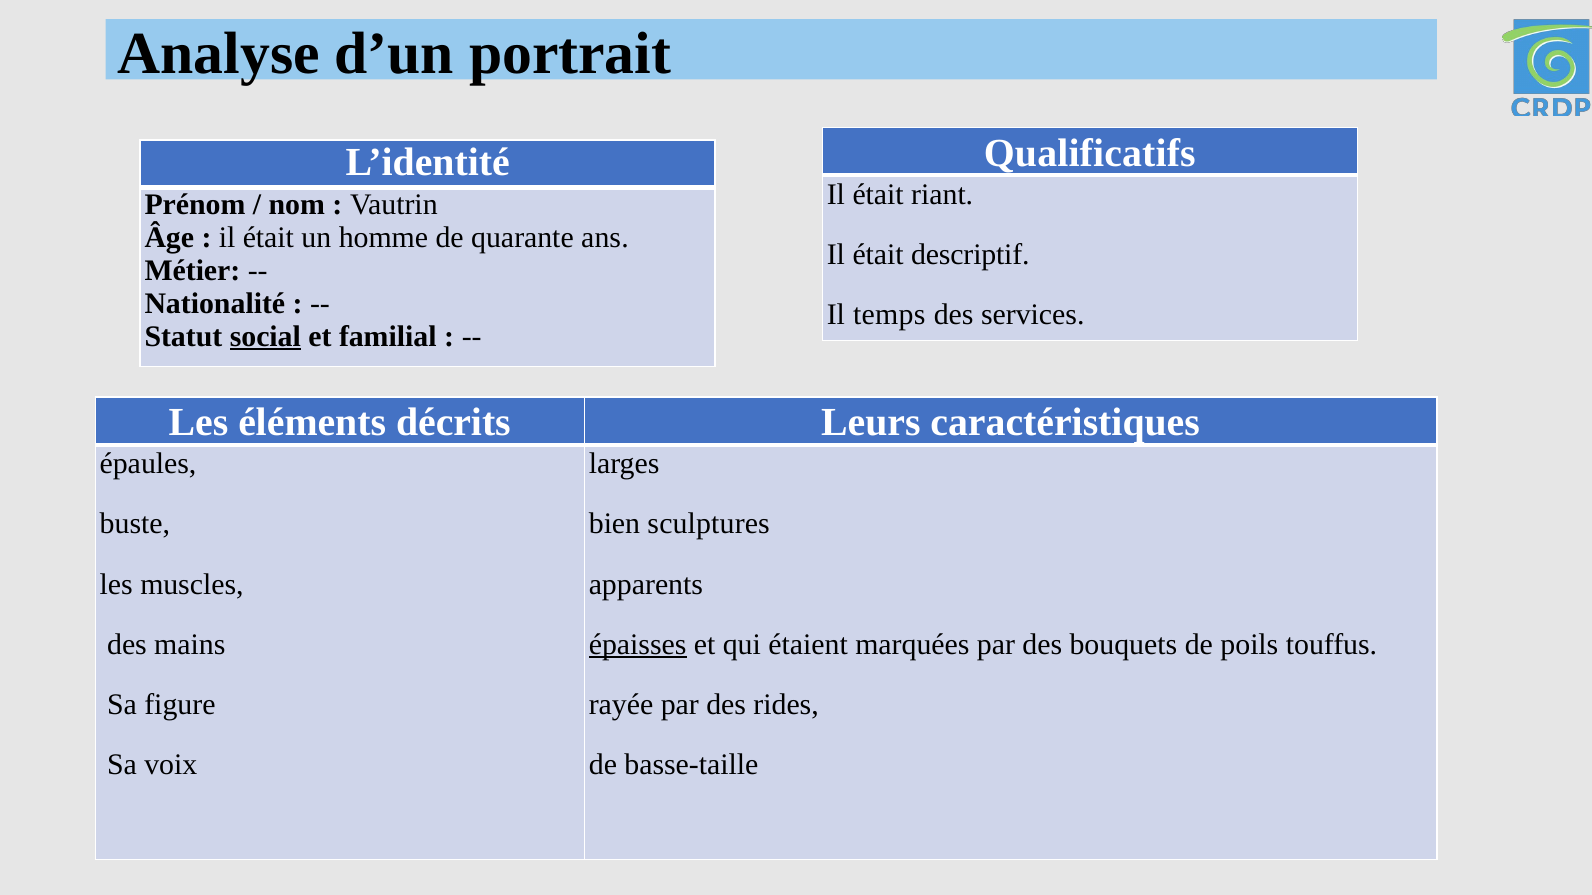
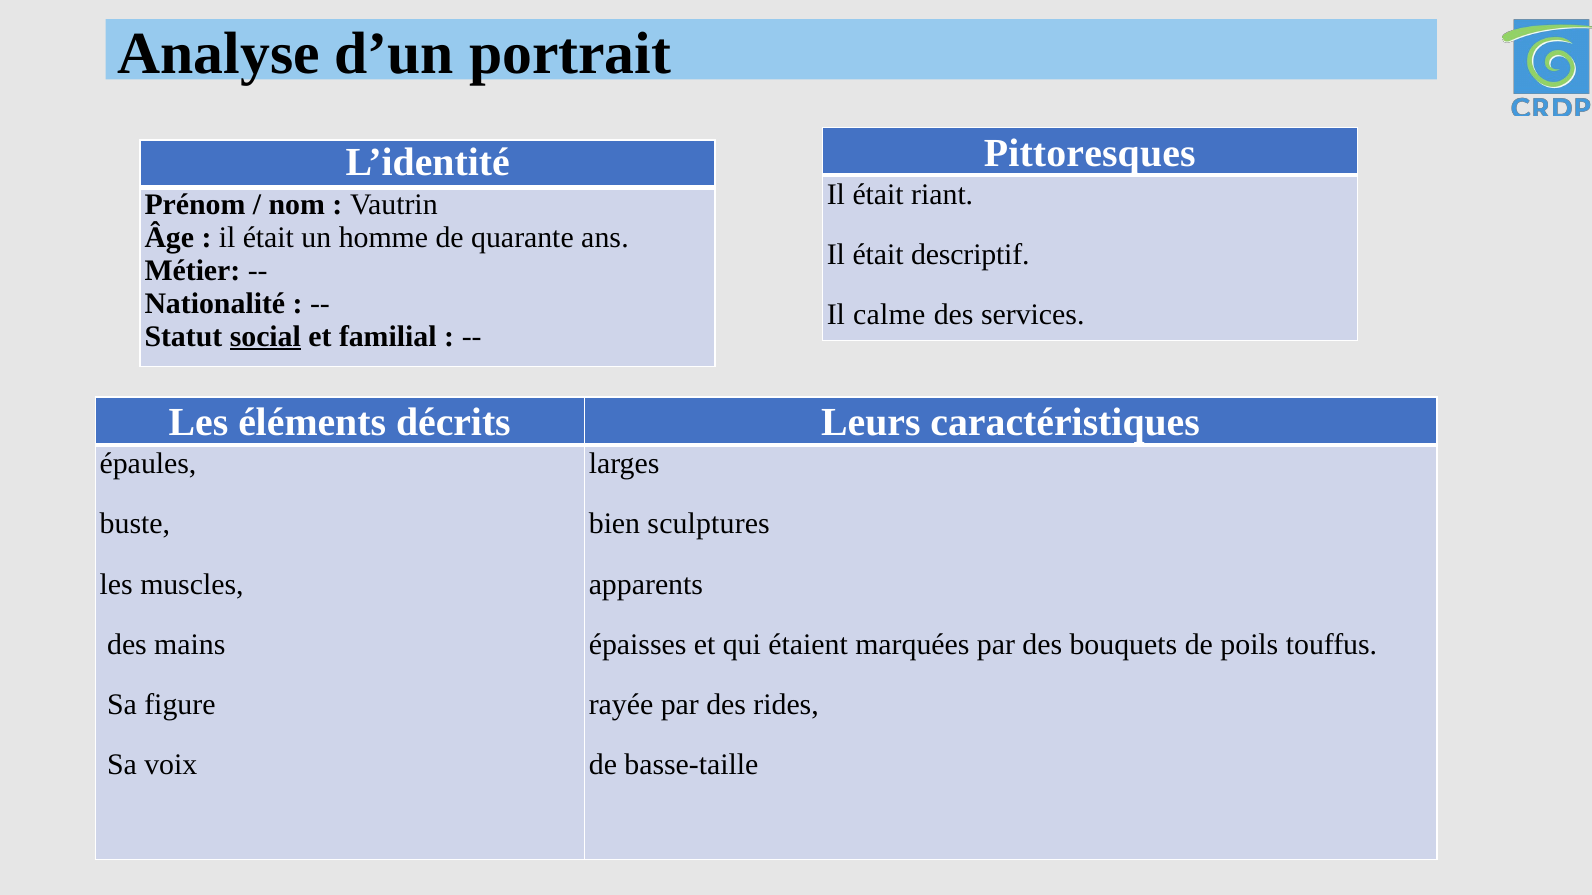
Qualificatifs: Qualificatifs -> Pittoresques (1090, 153)
temps: temps -> calme (889, 315)
épaisses underline: present -> none (638, 645)
